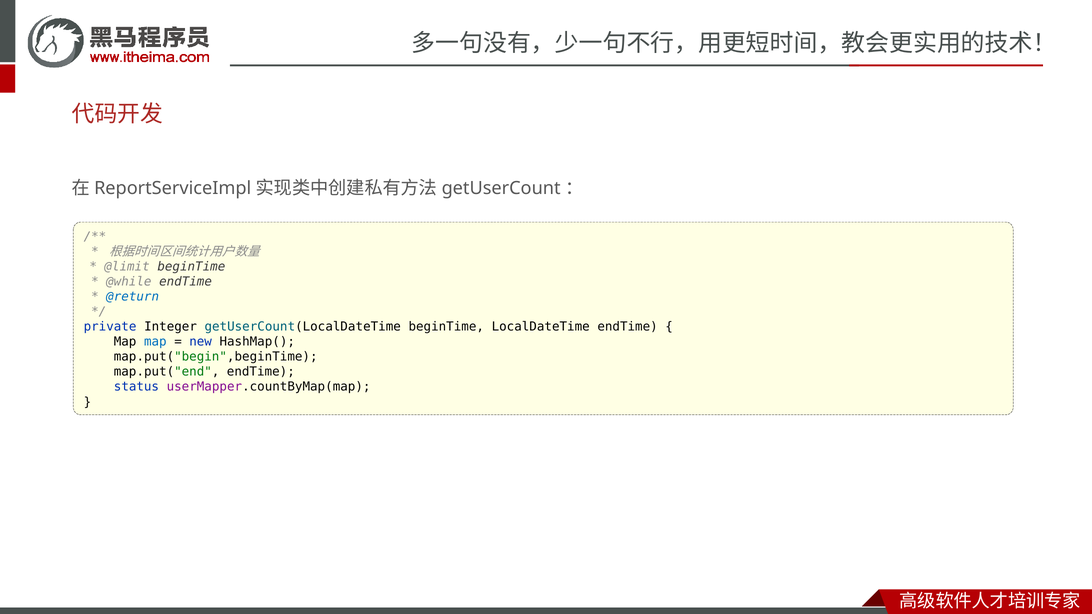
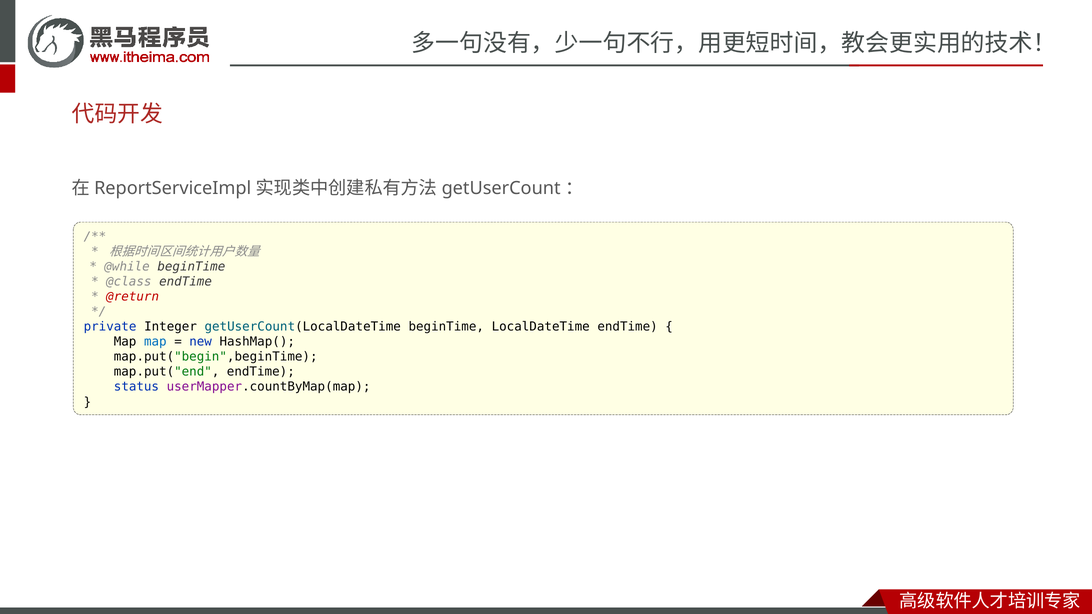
@limit: @limit -> @while (127, 267)
@while: @while -> @class (129, 282)
@return colour: blue -> red (133, 297)
